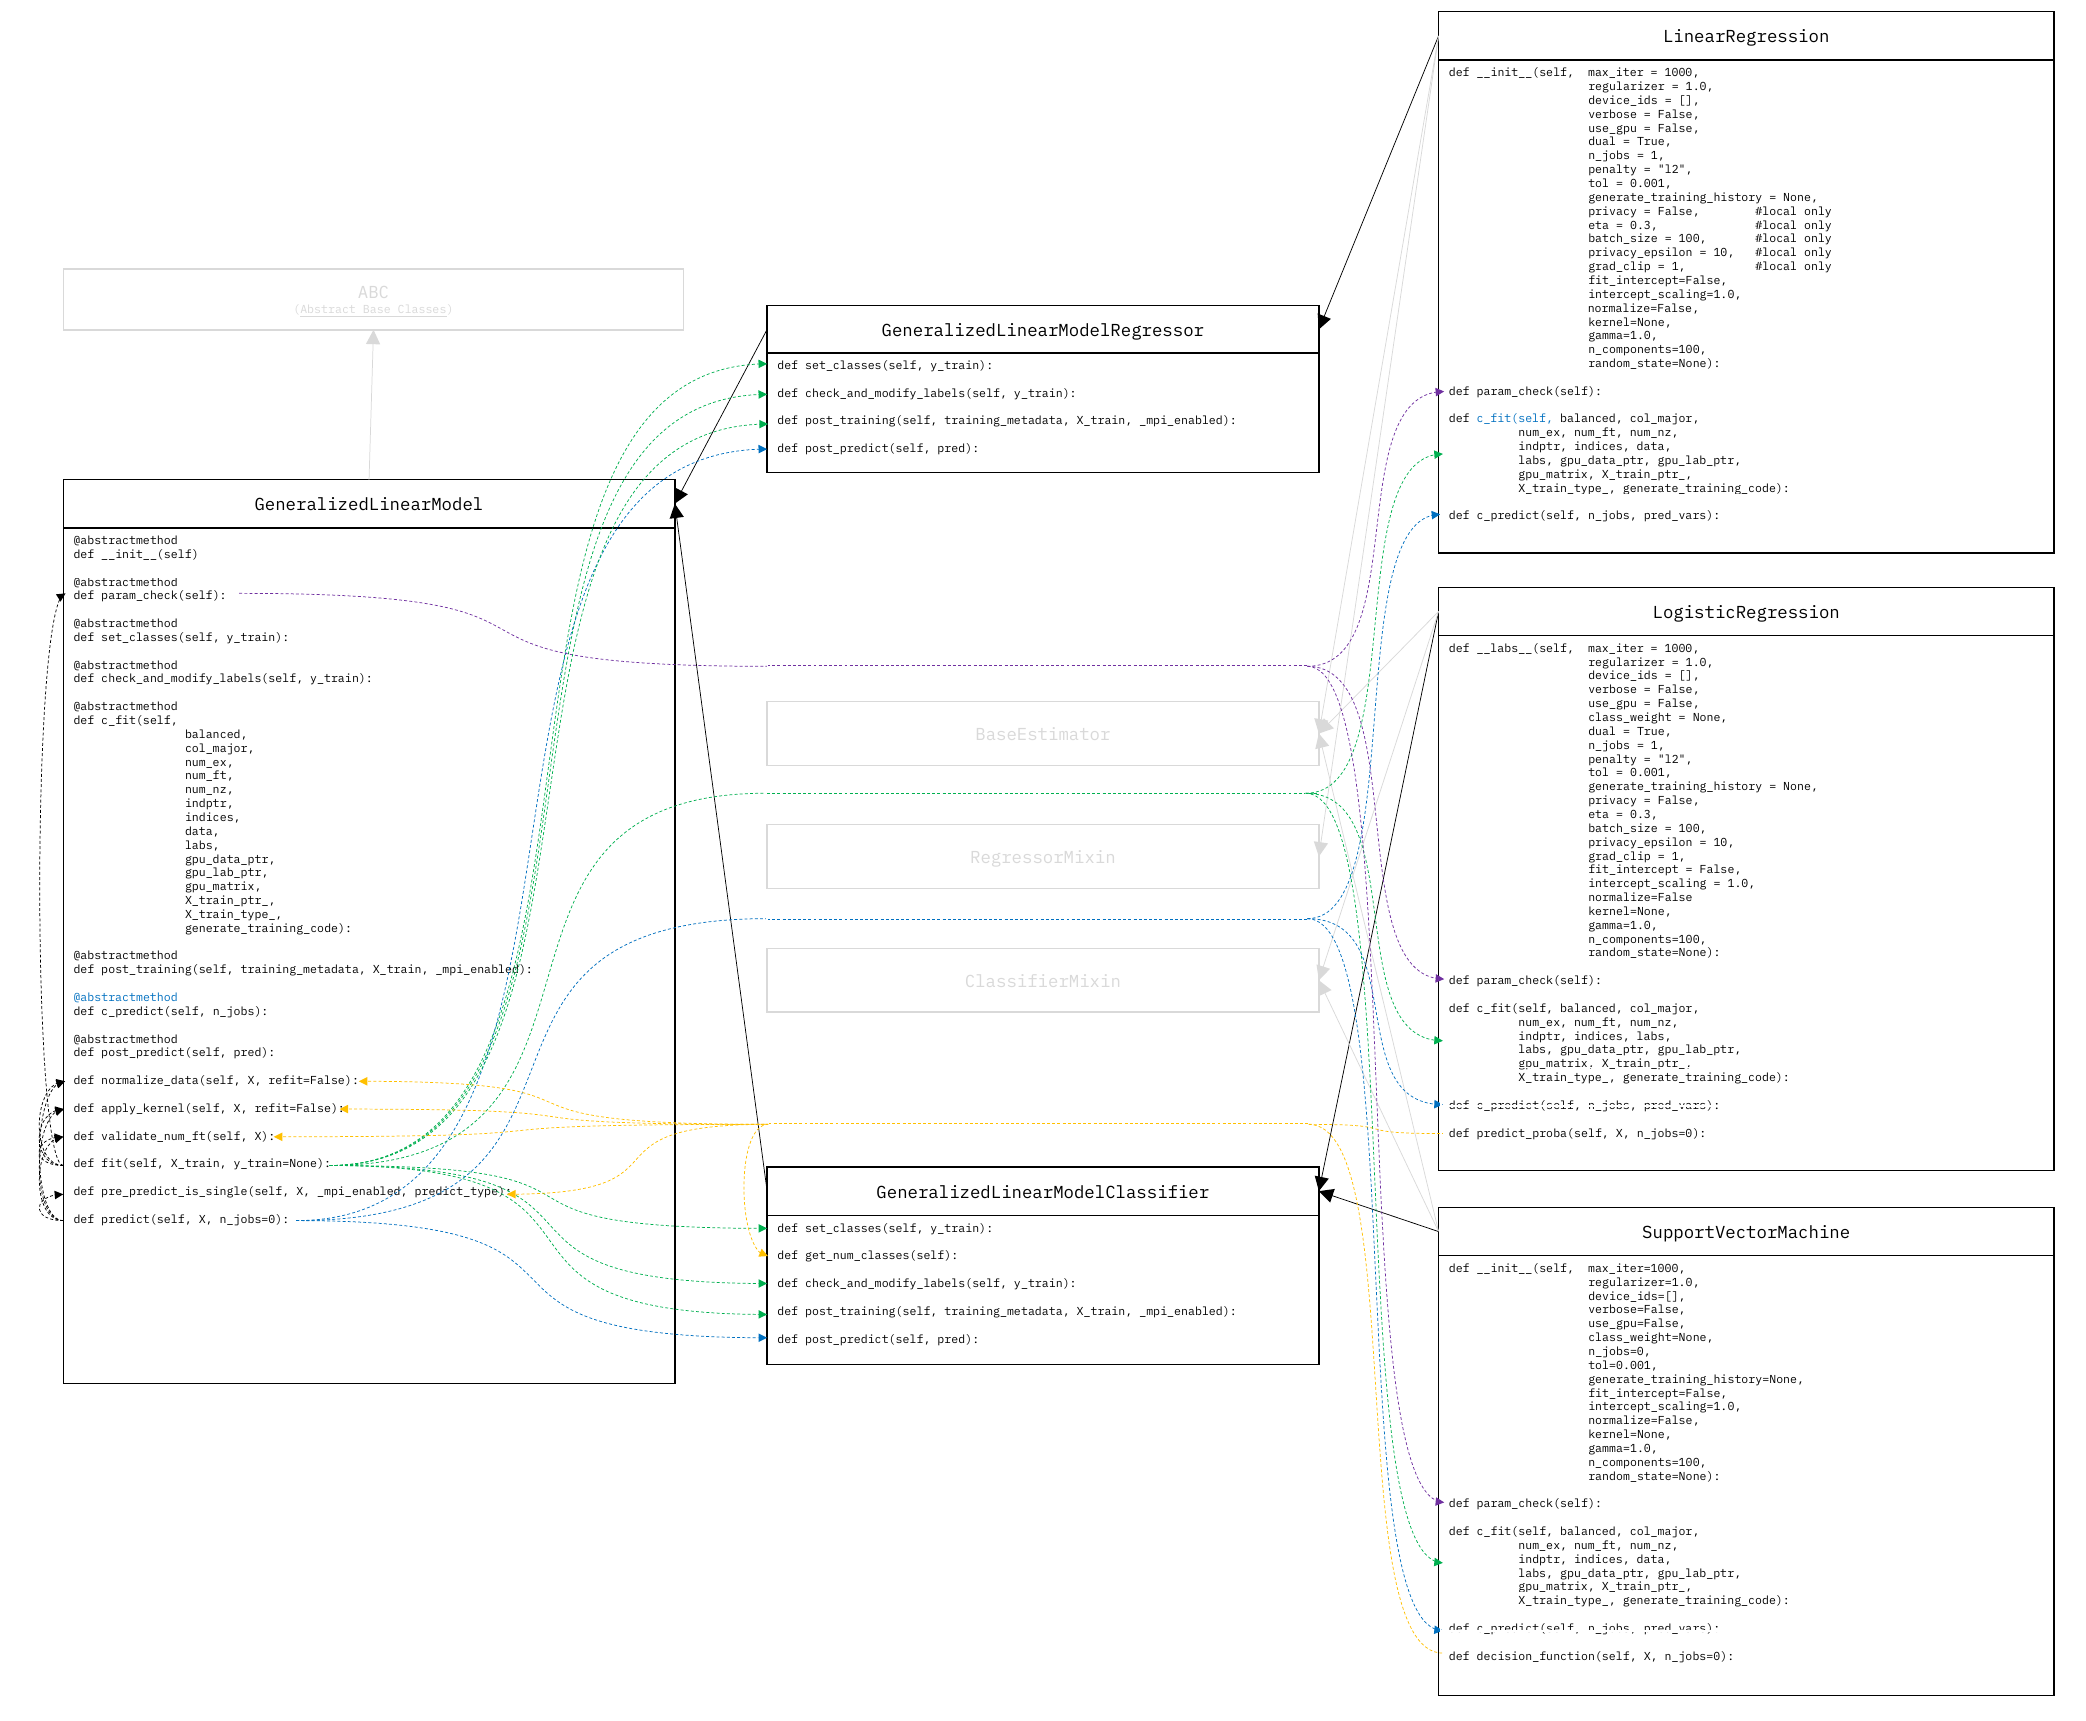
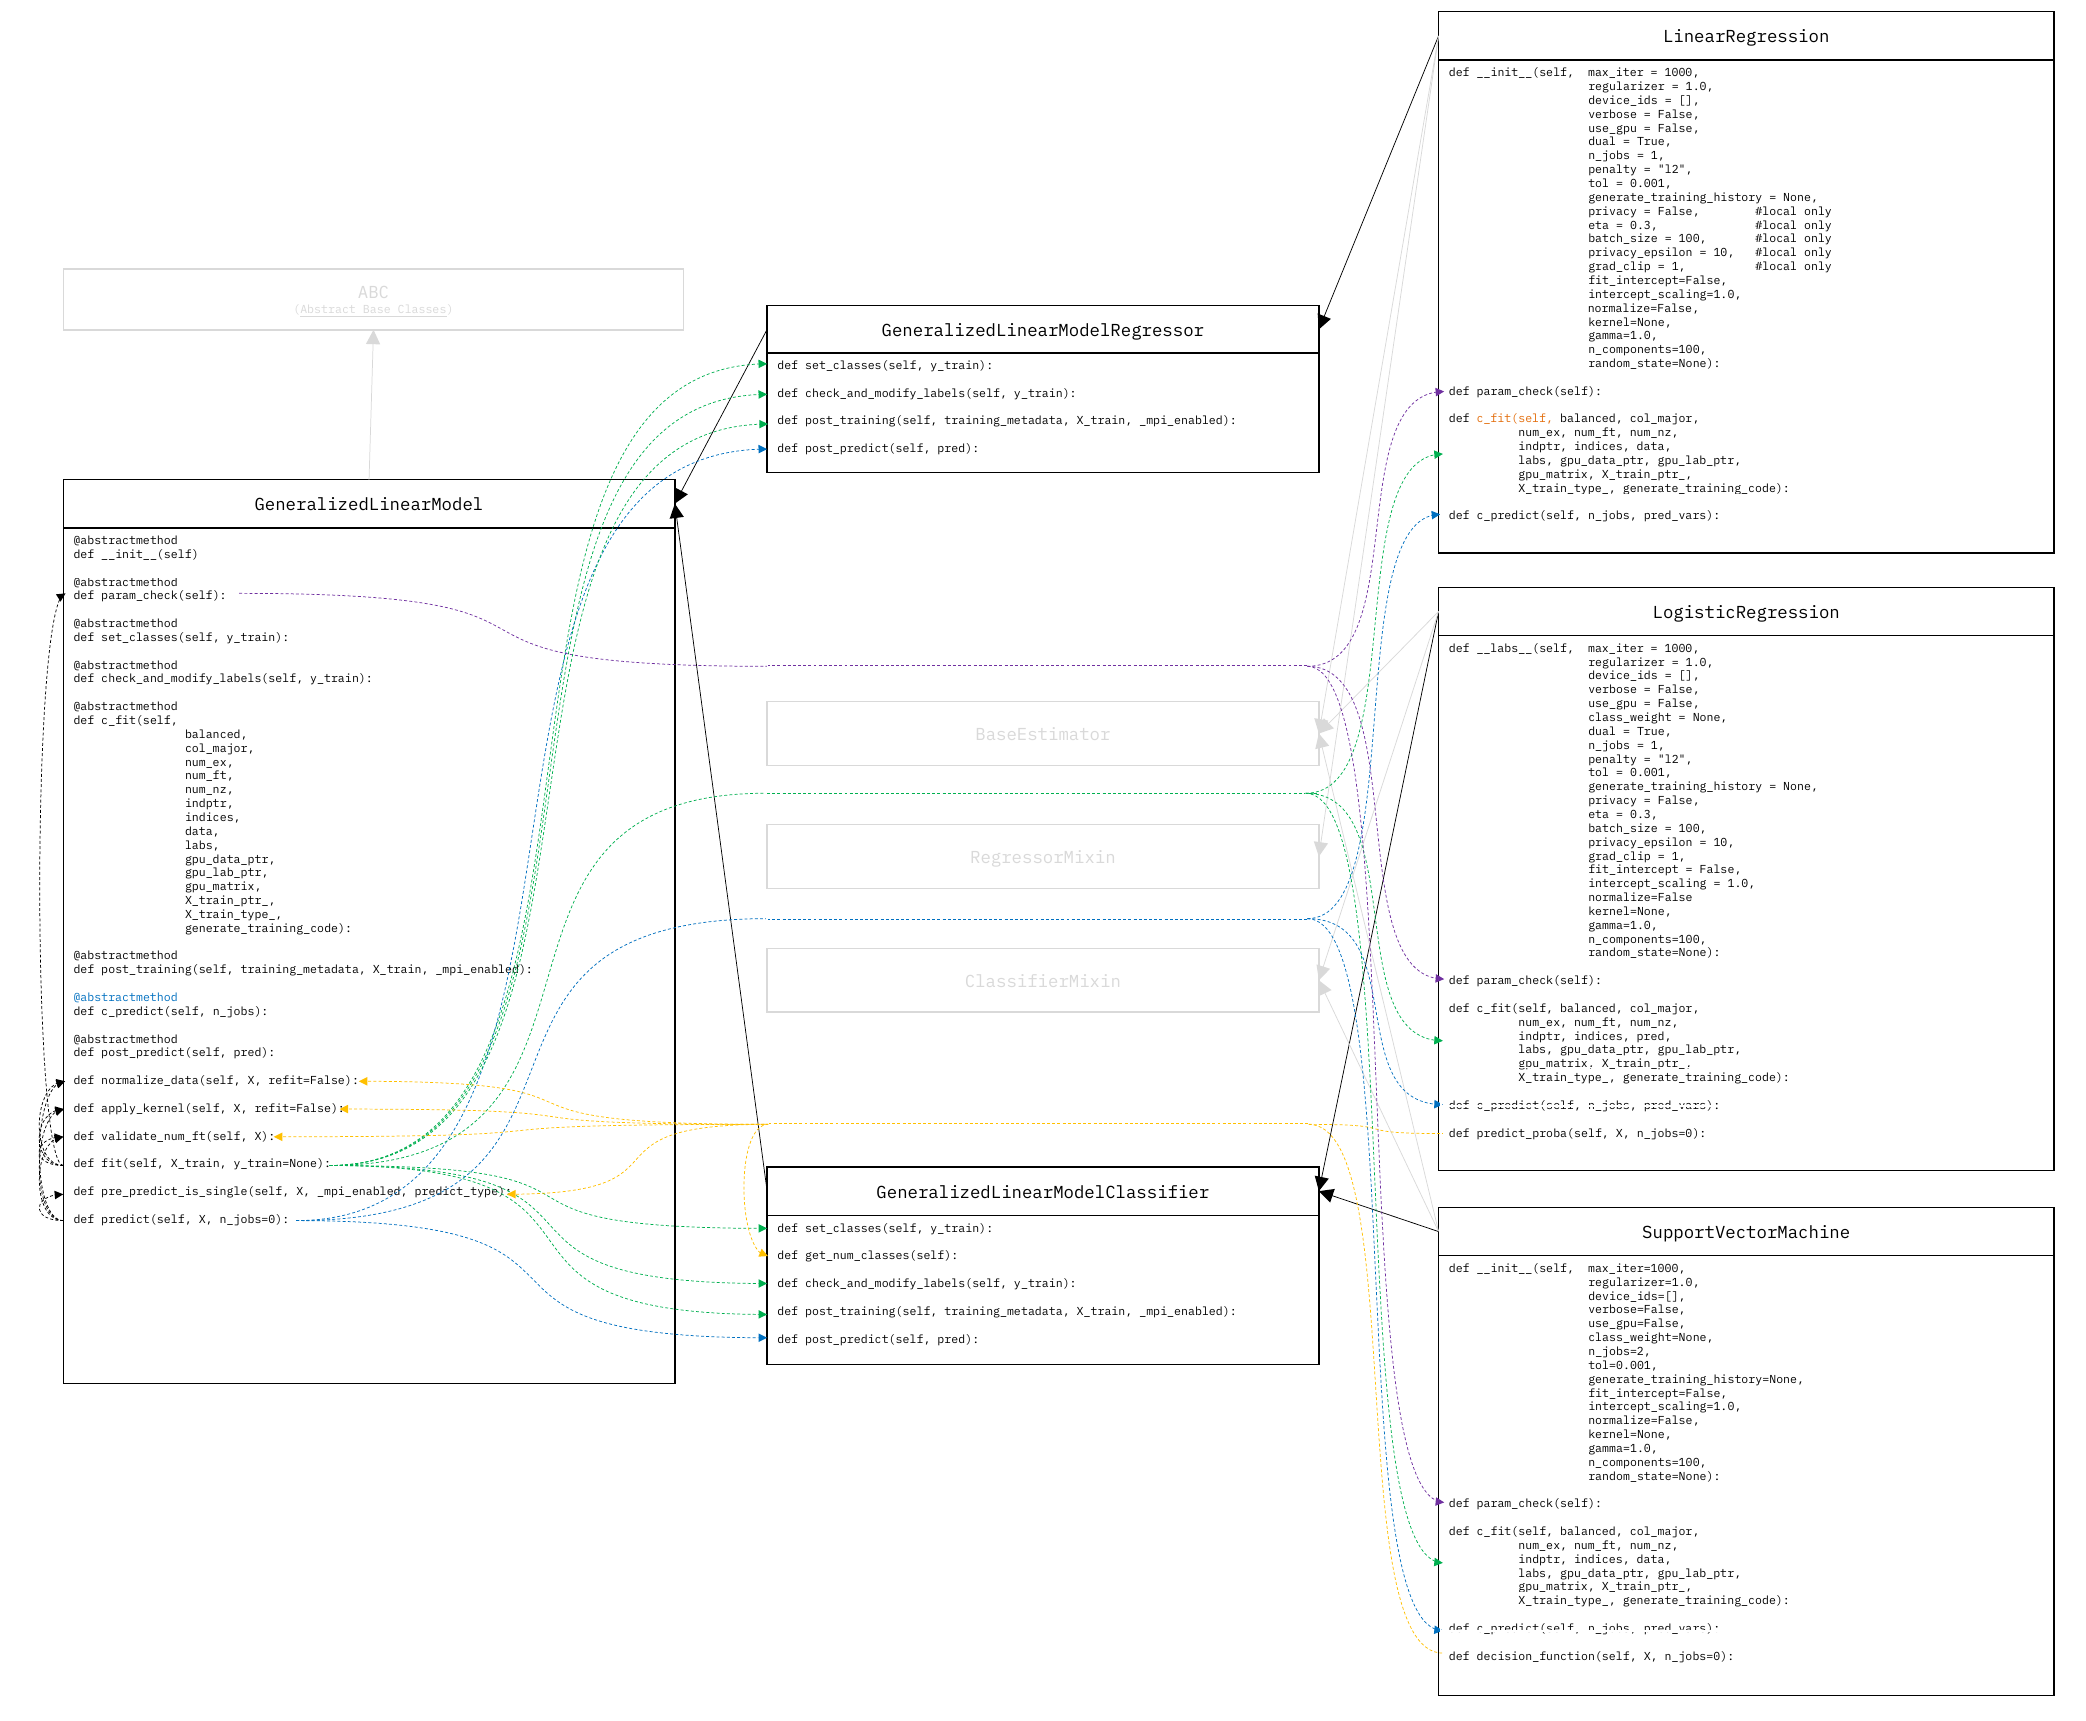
c_fit(self colour: blue -> orange (1515, 419)
indices labs: labs -> pred (1654, 1036)
n_jobs=0: n_jobs=0 -> n_jobs=2 (1620, 1352)
